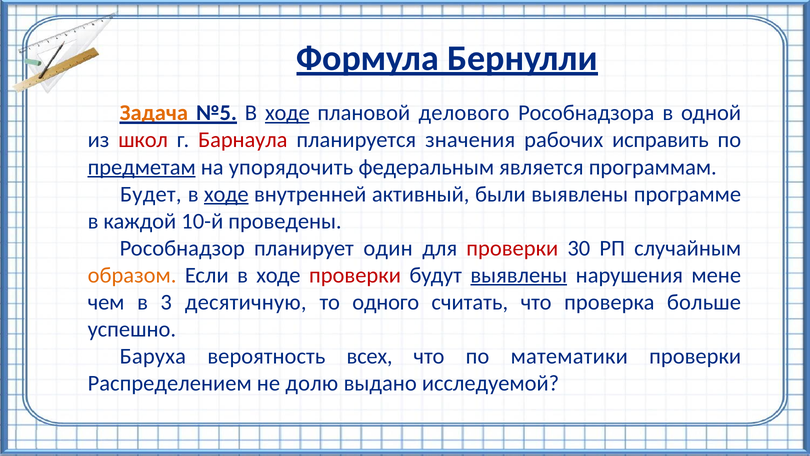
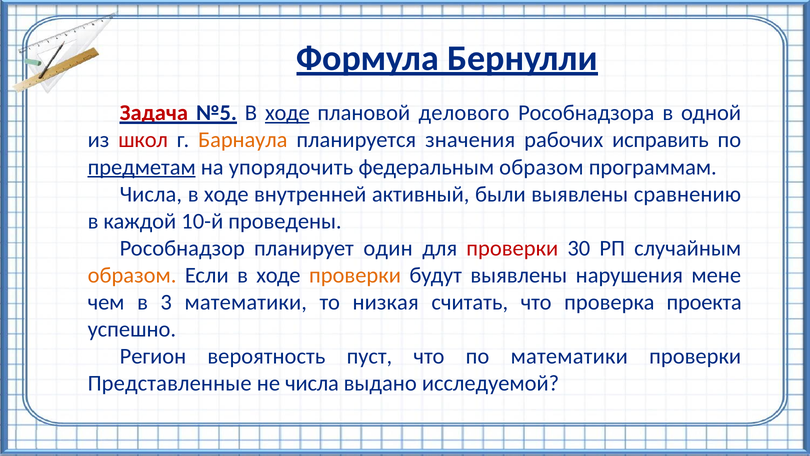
Задача colour: orange -> red (154, 113)
Барнаула colour: red -> orange (243, 140)
федеральным является: является -> образом (541, 167)
Будет: Будет -> Числа (151, 194)
ходе underline: present -> none (226, 194)
программе: программе -> сравнению (687, 194)
проверки colour: red -> orange (355, 275)
выявлены underline: present -> none (519, 275)
3 десятичную: десятичную -> математики (246, 302)
одного: одного -> низкая (386, 302)
больше: больше -> проекта (704, 302)
Баруха: Баруха -> Регион (153, 356)
всех: всех -> пуст (369, 356)
Распределением: Распределением -> Представленные (170, 383)
не долю: долю -> числа (312, 383)
